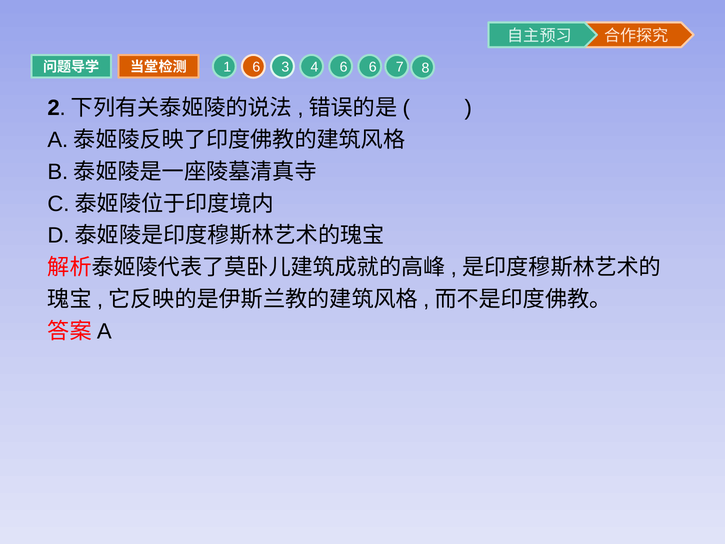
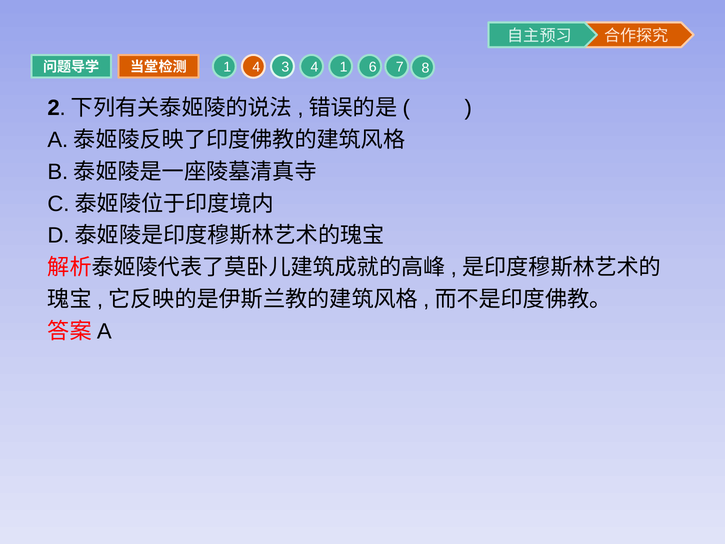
1 6: 6 -> 4 (256, 67)
4 6: 6 -> 1 (344, 67)
